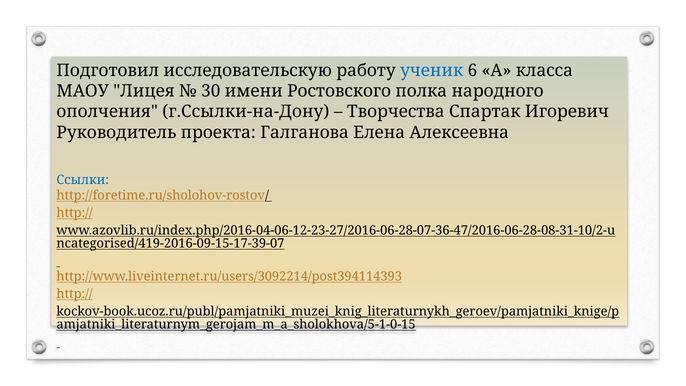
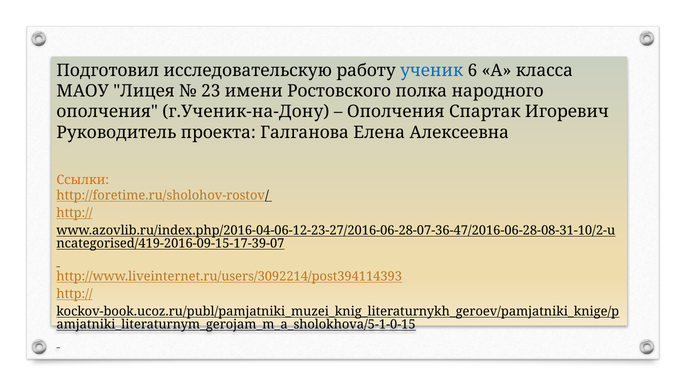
30: 30 -> 23 (211, 91)
г.Ссылки-на-Дону: г.Ссылки-на-Дону -> г.Ученик-на-Дону (246, 112)
Творчества: Творчества -> Ополчения (396, 112)
Ссылки colour: blue -> orange (83, 180)
